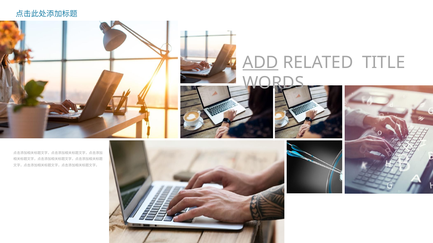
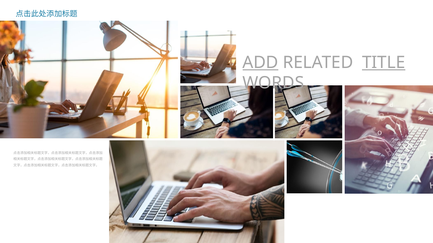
TITLE underline: none -> present (384, 63)
